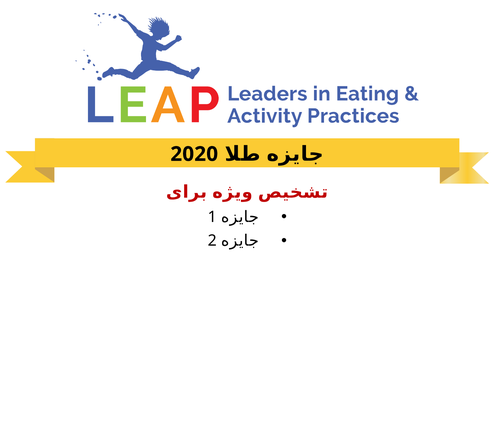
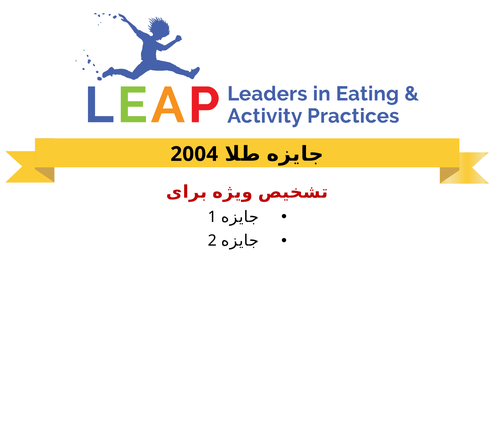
2020: 2020 -> 2004 (194, 154)
